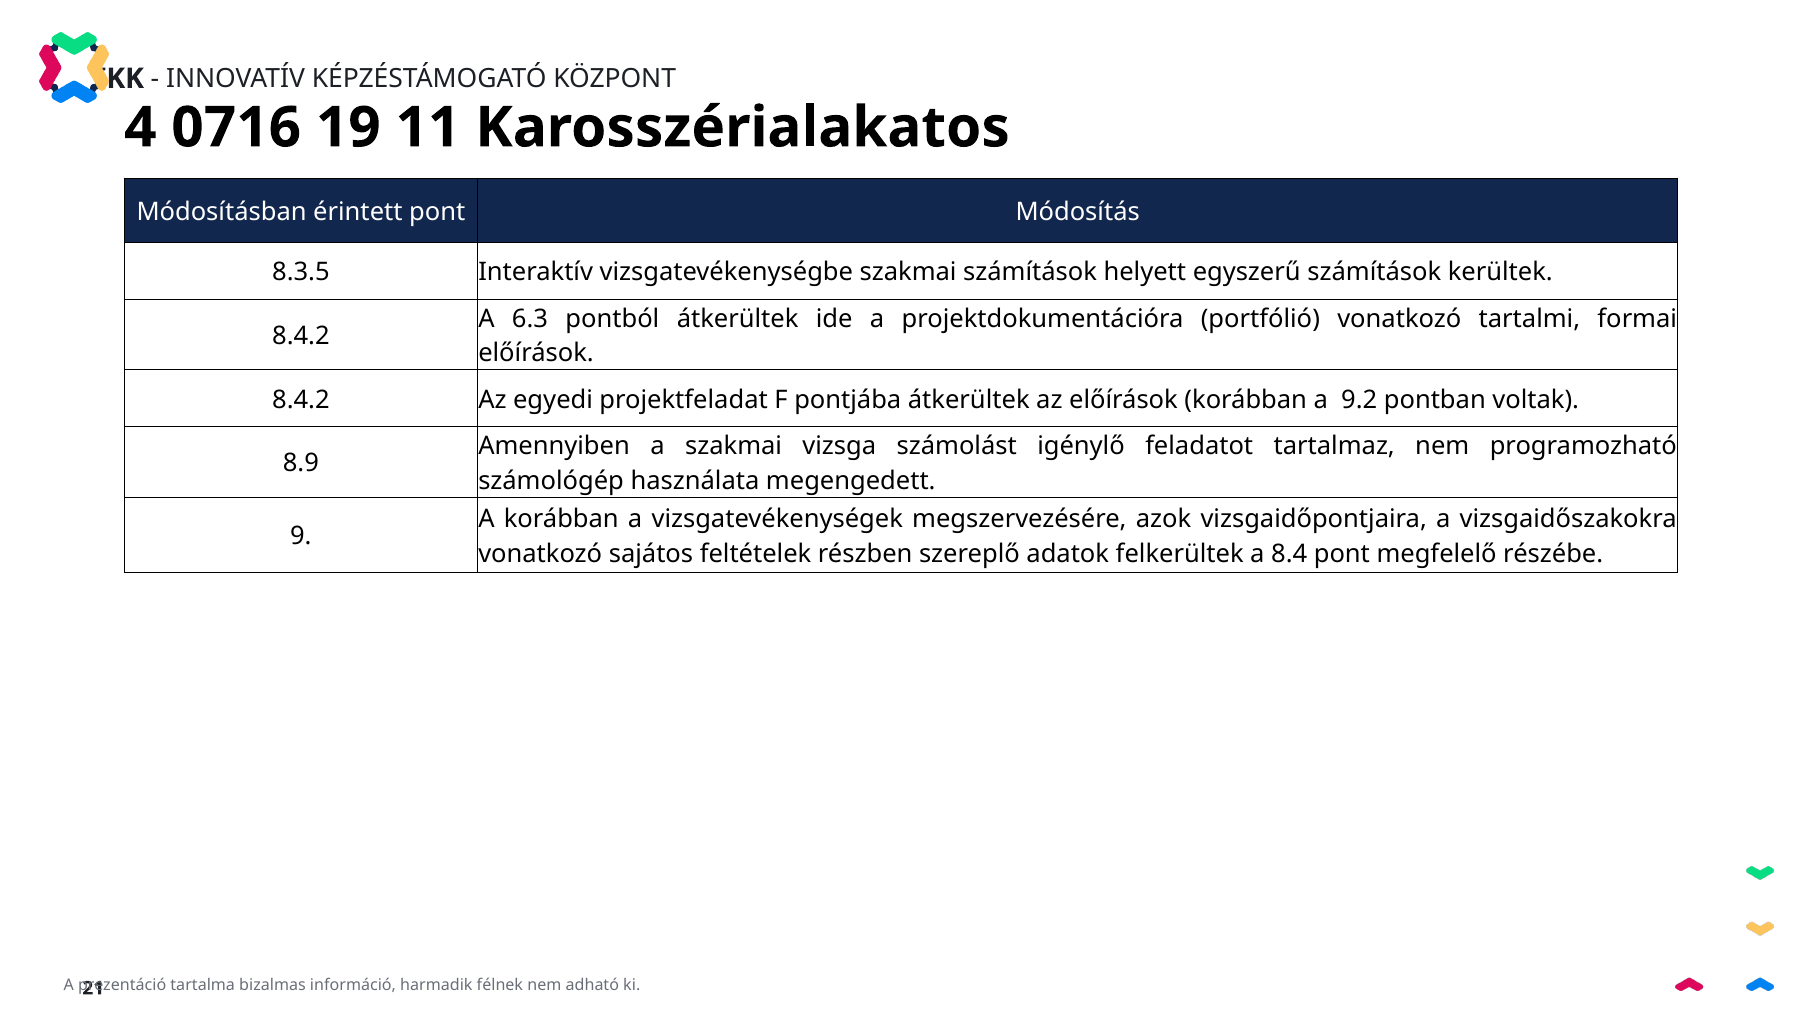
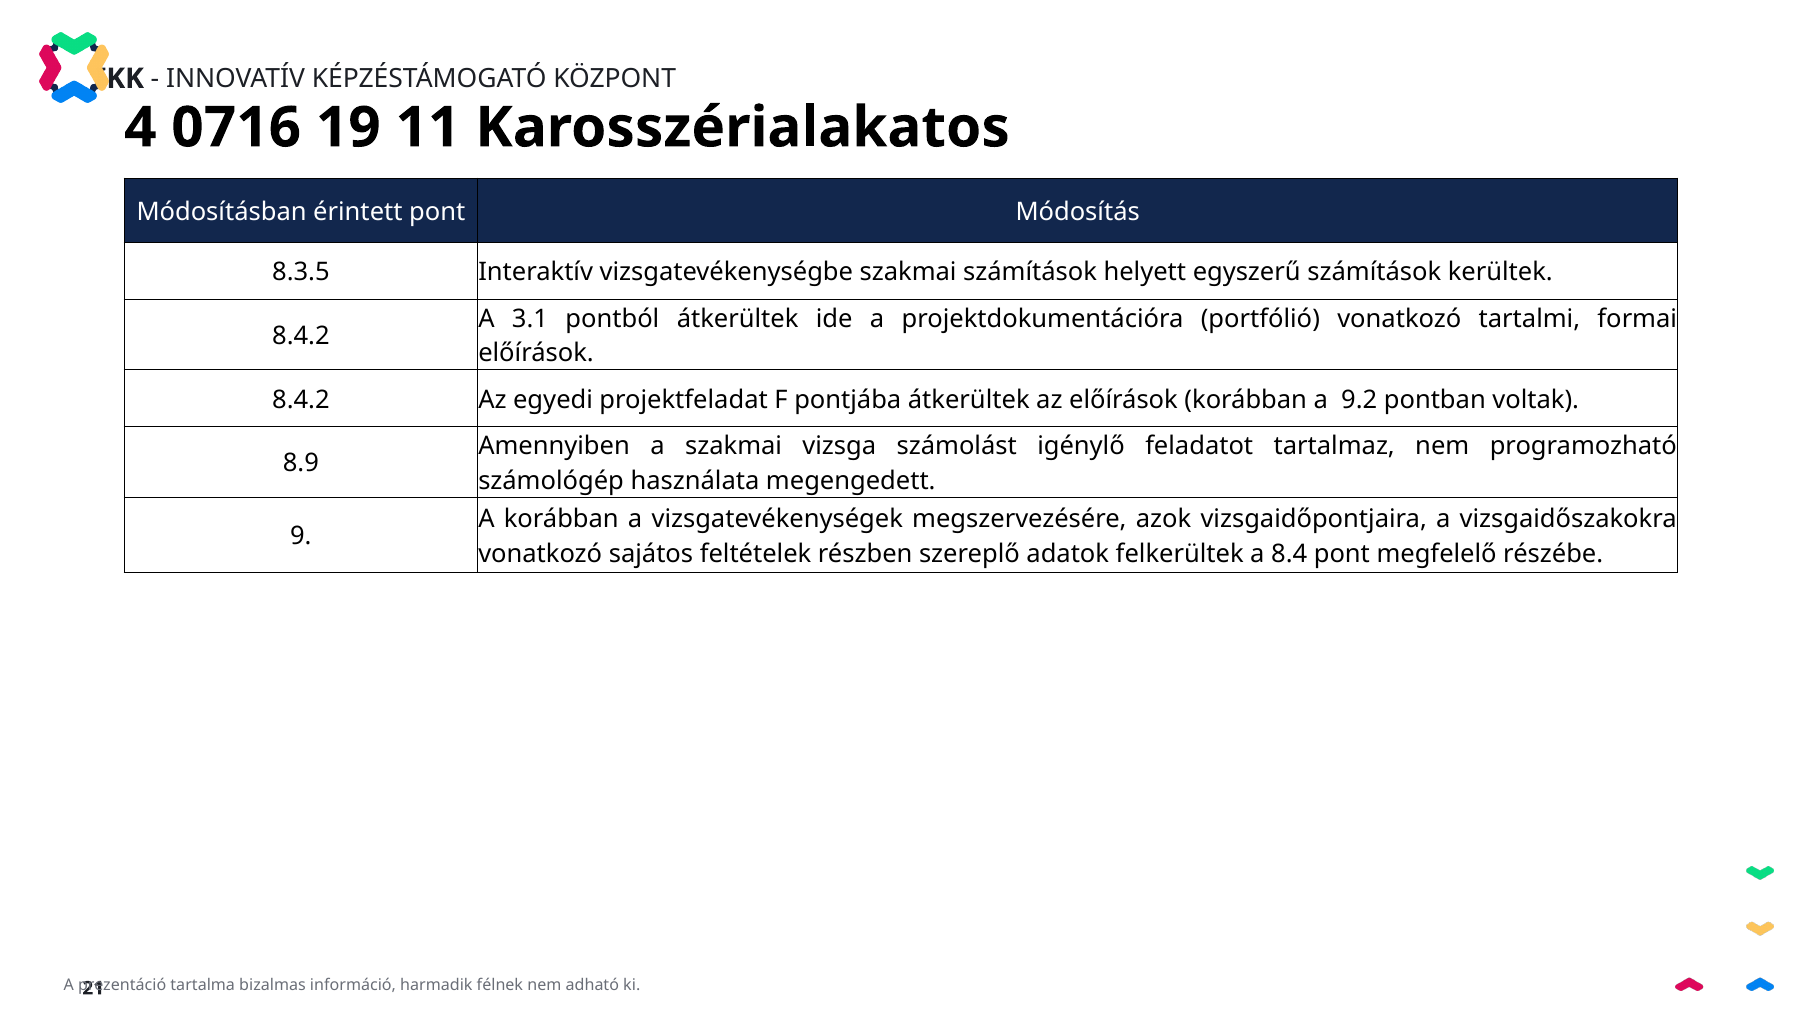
6.3: 6.3 -> 3.1 (530, 319)
